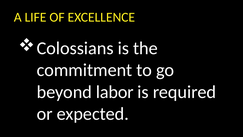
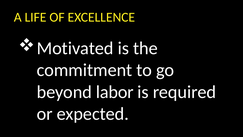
Colossians: Colossians -> Motivated (75, 48)
